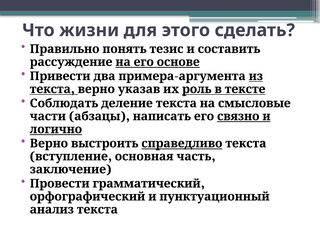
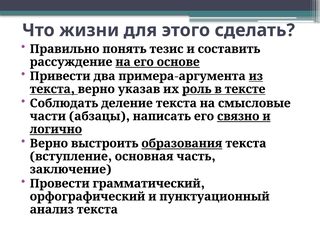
справедливо: справедливо -> образования (182, 143)
